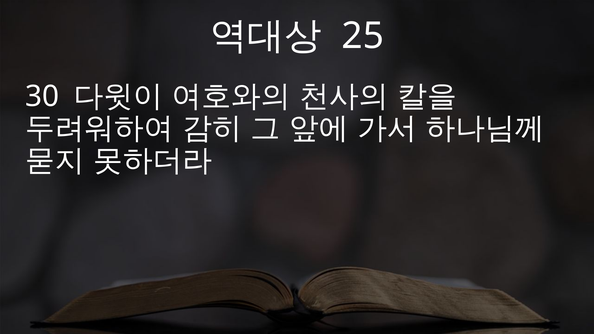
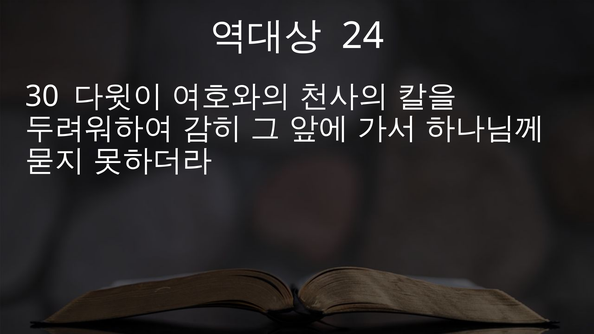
25: 25 -> 24 (363, 36)
